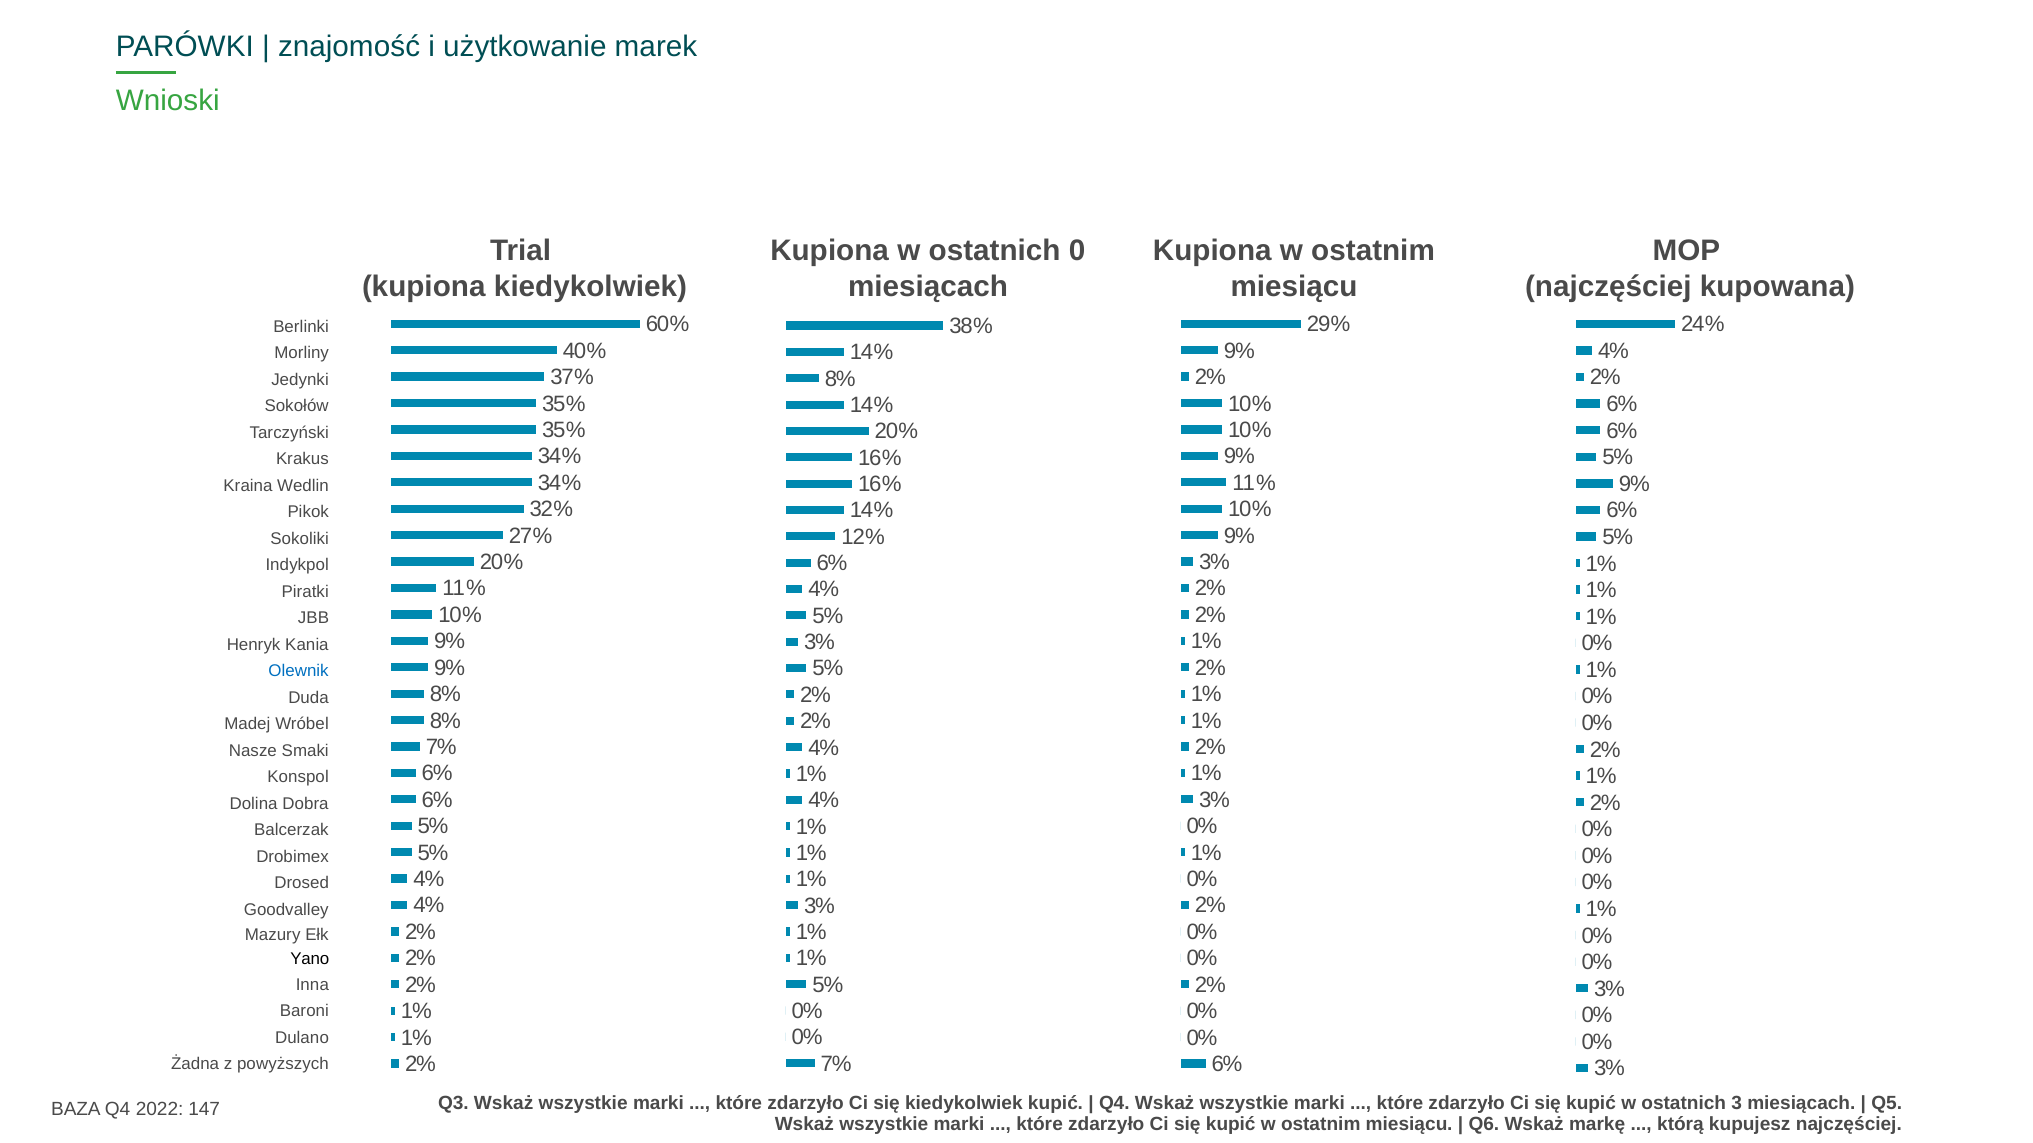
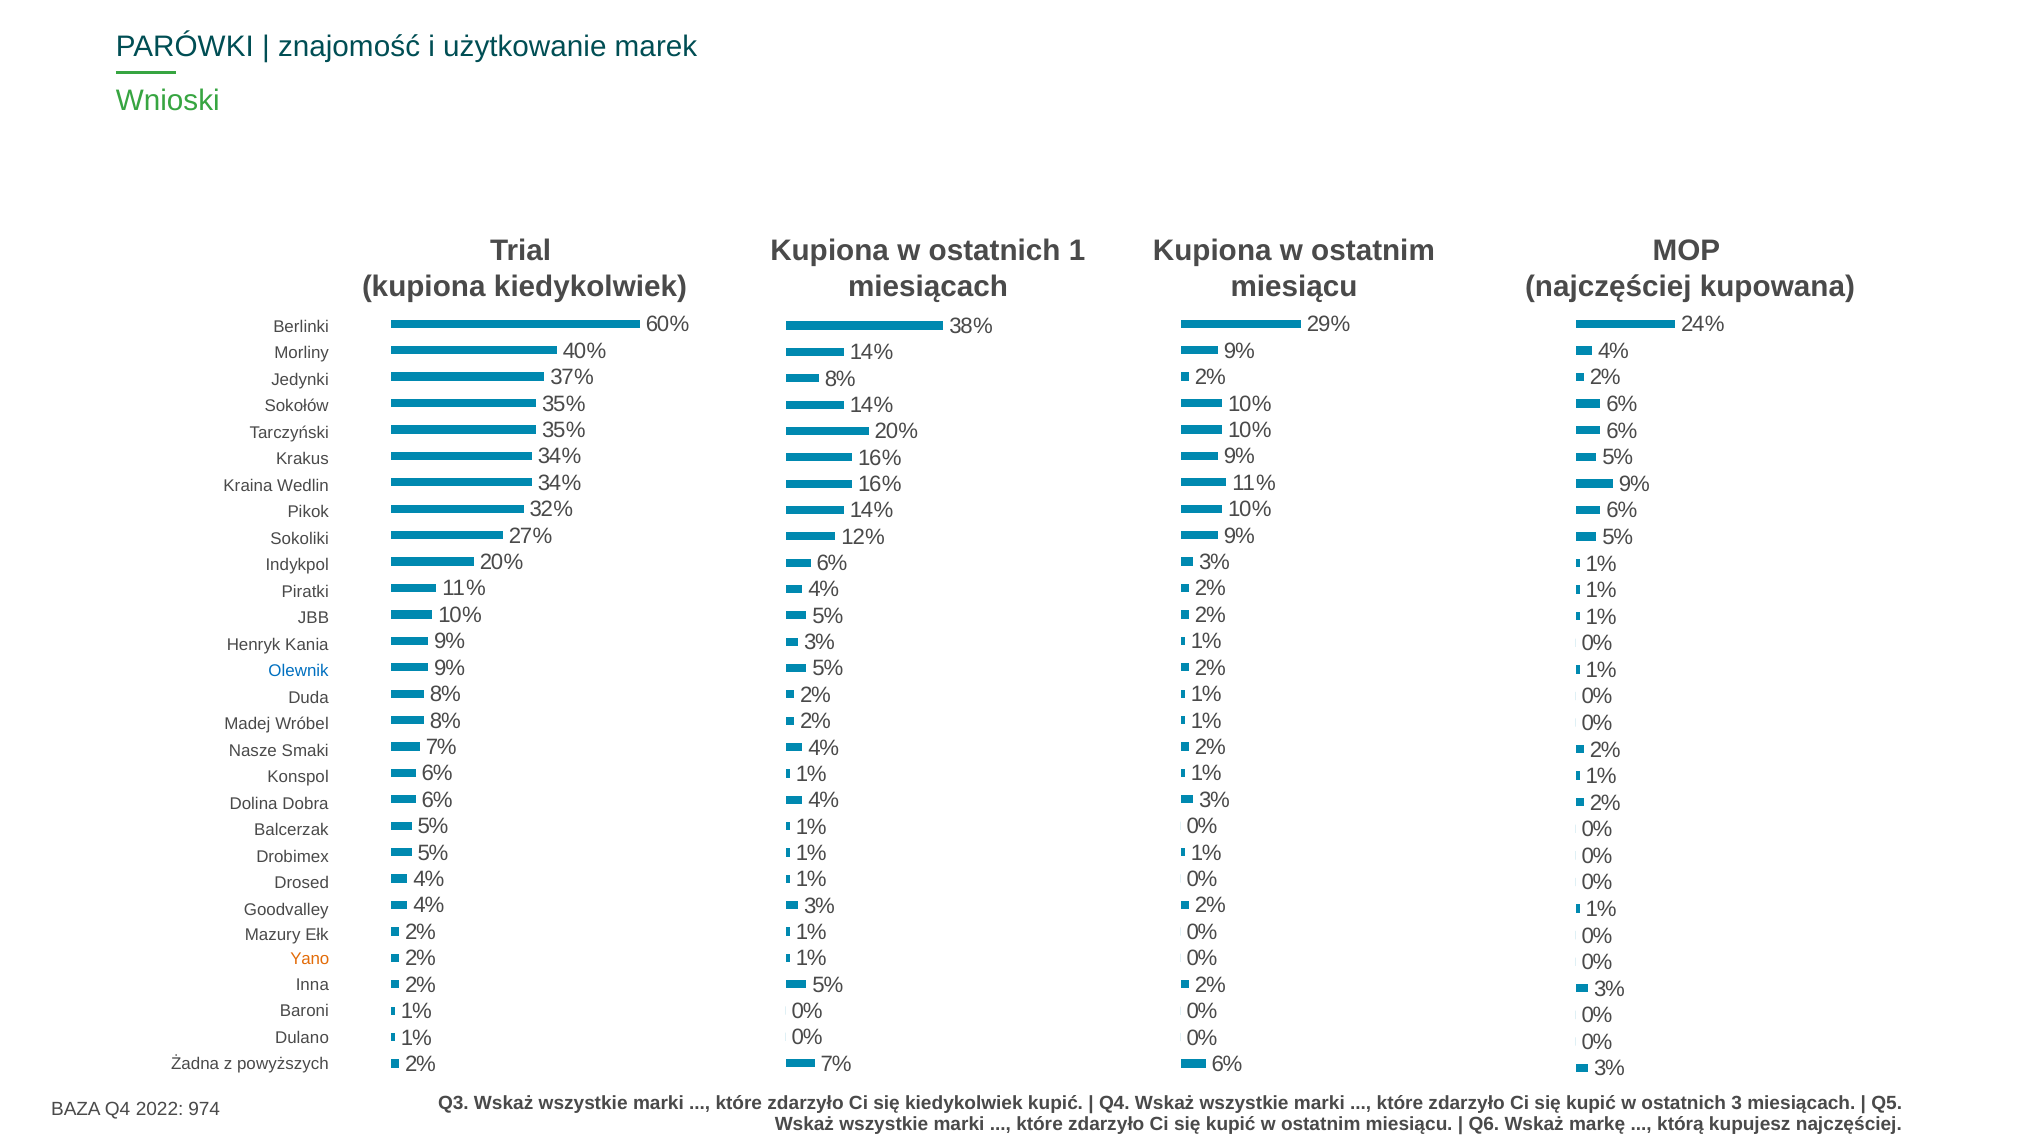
0: 0 -> 1 (1077, 251)
Yano colour: black -> orange (310, 960)
147: 147 -> 974 (204, 1110)
